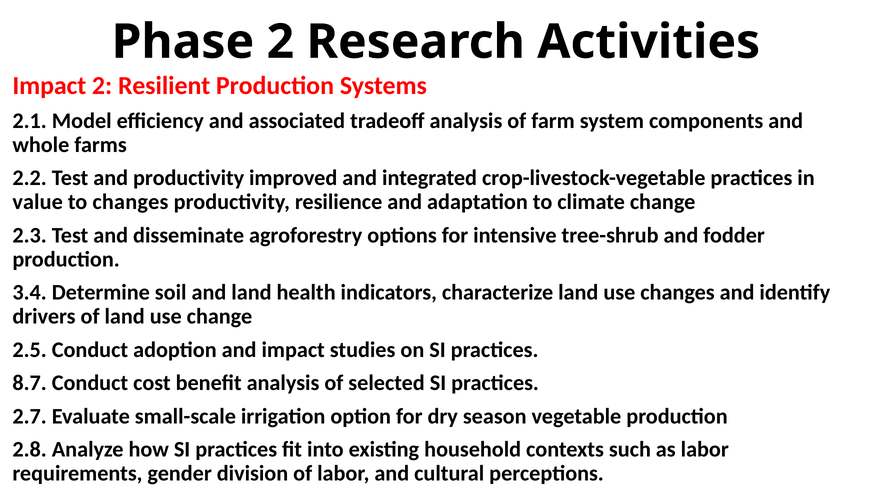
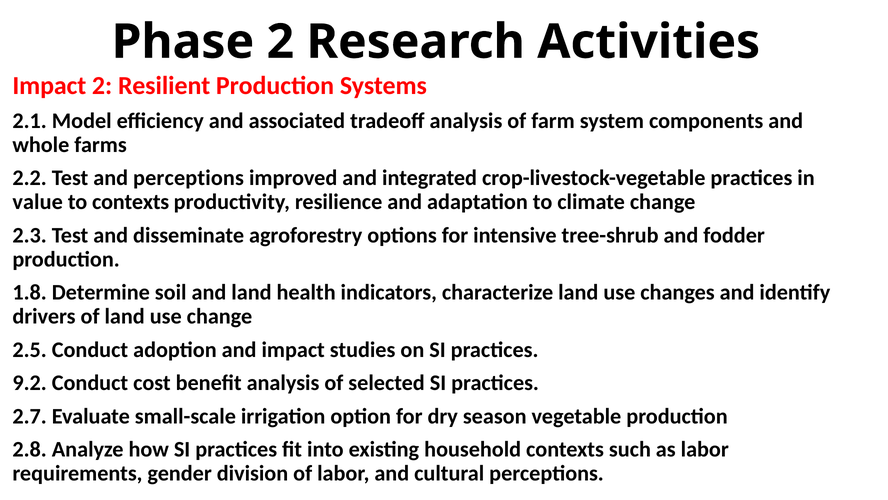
and productivity: productivity -> perceptions (188, 178)
to changes: changes -> contexts (131, 202)
3.4: 3.4 -> 1.8 (30, 292)
8.7: 8.7 -> 9.2 (30, 383)
